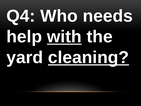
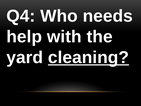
with underline: present -> none (64, 37)
